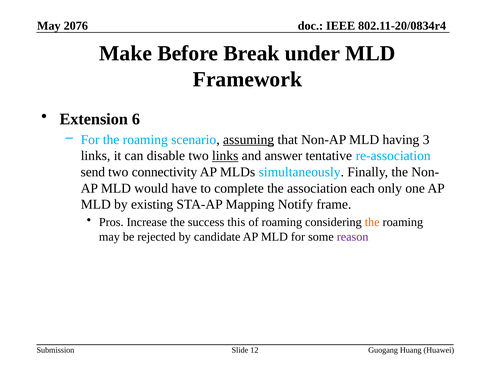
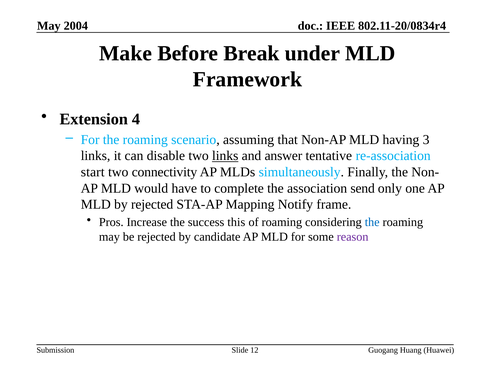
2076: 2076 -> 2004 (76, 26)
6: 6 -> 4 (136, 119)
assuming underline: present -> none (249, 139)
send: send -> start (93, 172)
each: each -> send (363, 188)
by existing: existing -> rejected (152, 204)
the colour: orange -> blue (372, 222)
